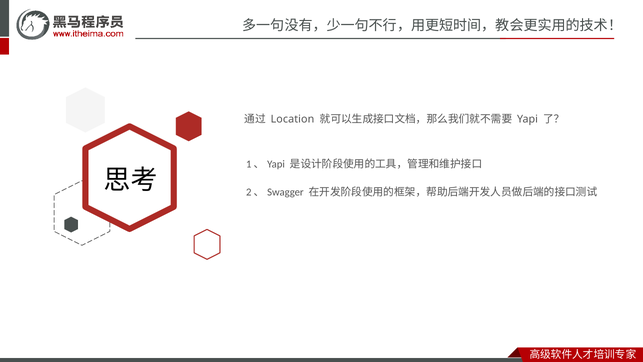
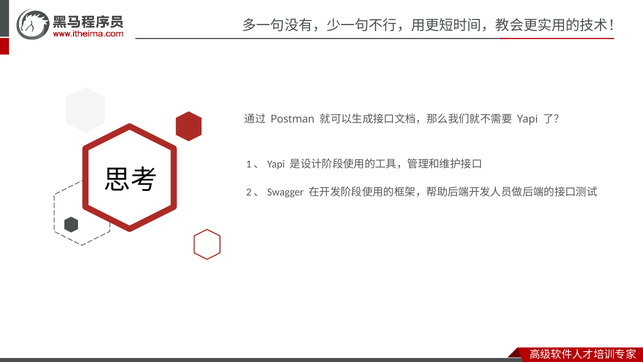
Location: Location -> Postman (293, 119)
